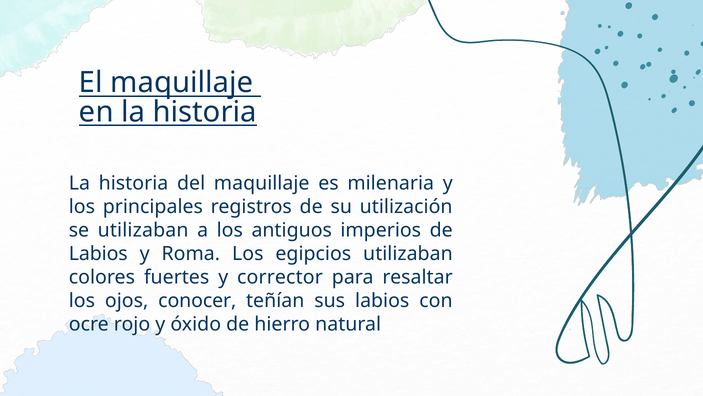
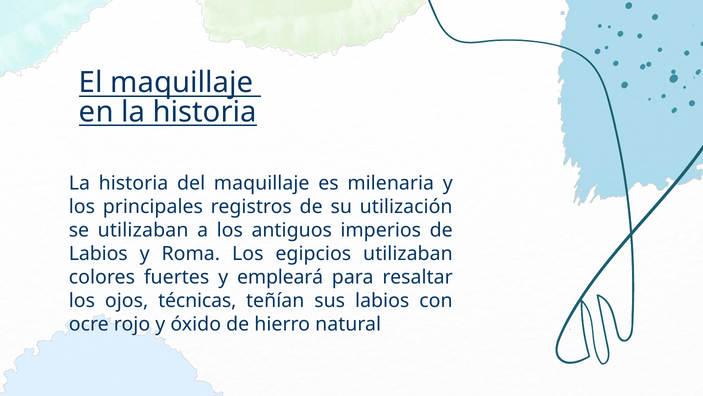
corrector: corrector -> empleará (280, 277)
conocer: conocer -> técnicas (197, 300)
